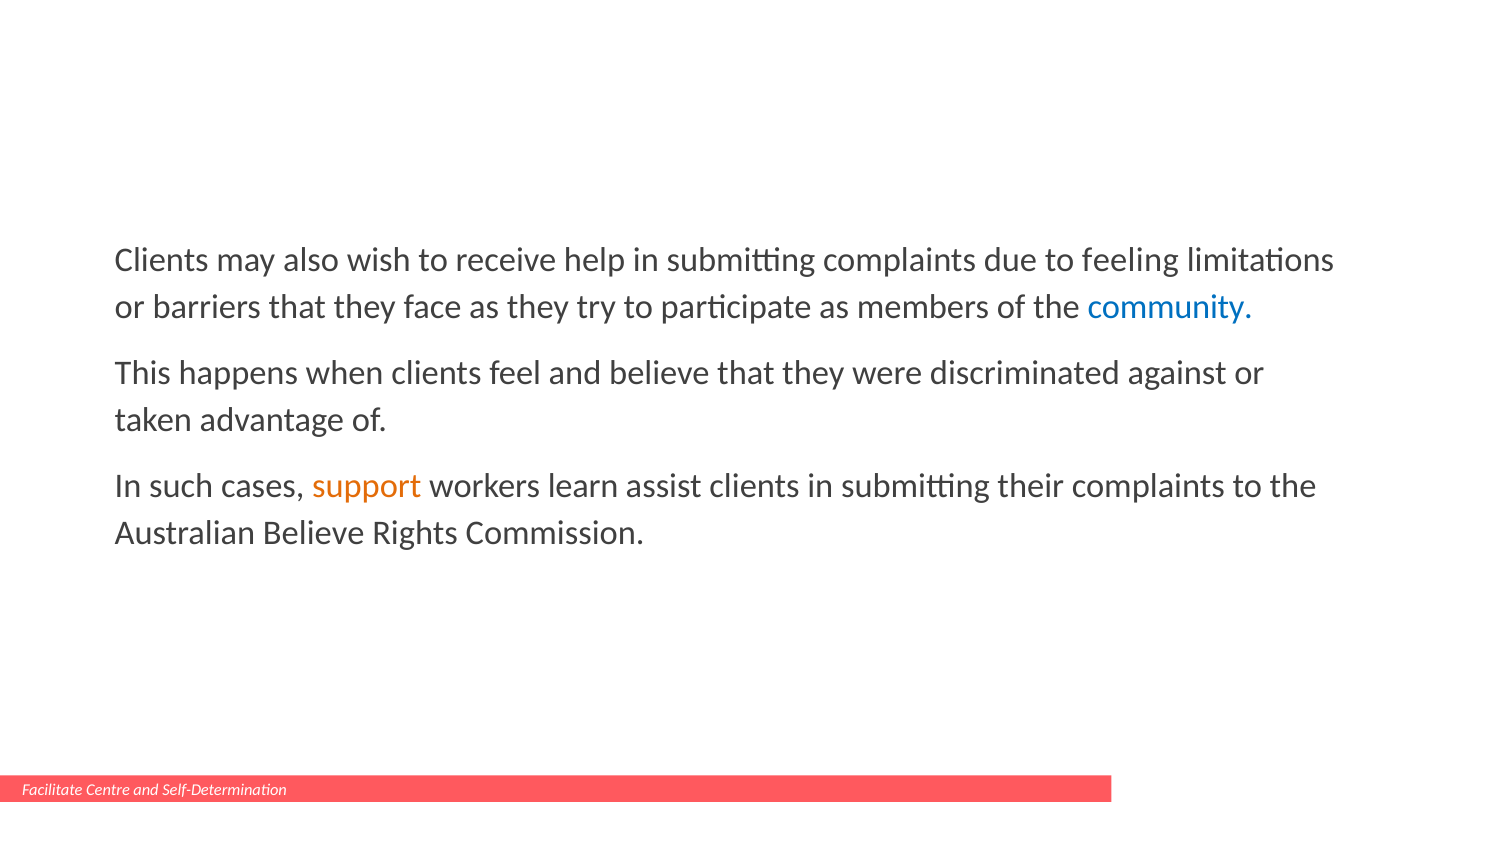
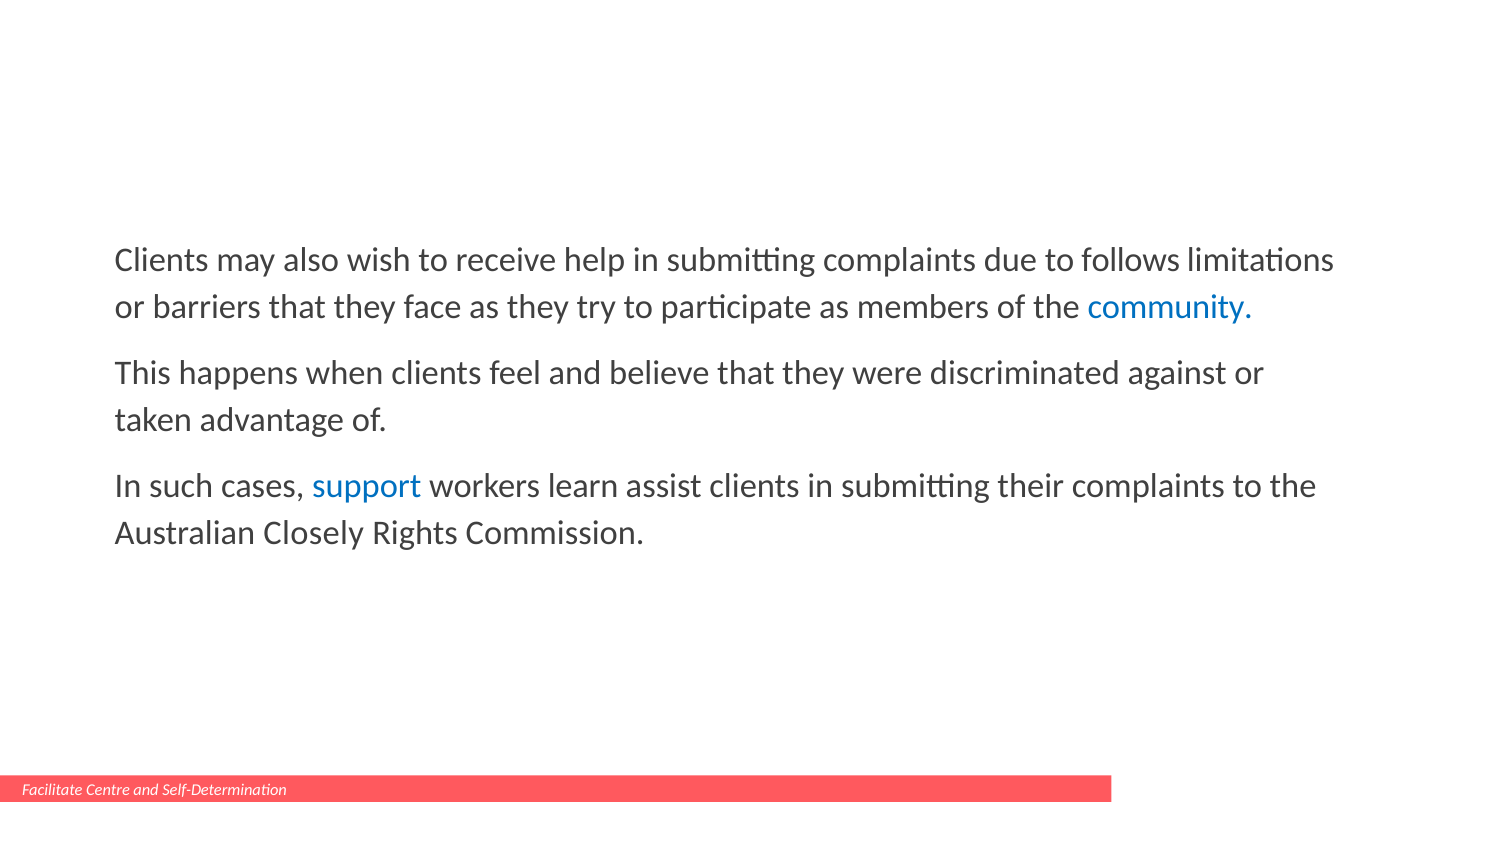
feeling: feeling -> follows (1131, 260)
support colour: orange -> blue (367, 486)
Australian Believe: Believe -> Closely (314, 533)
